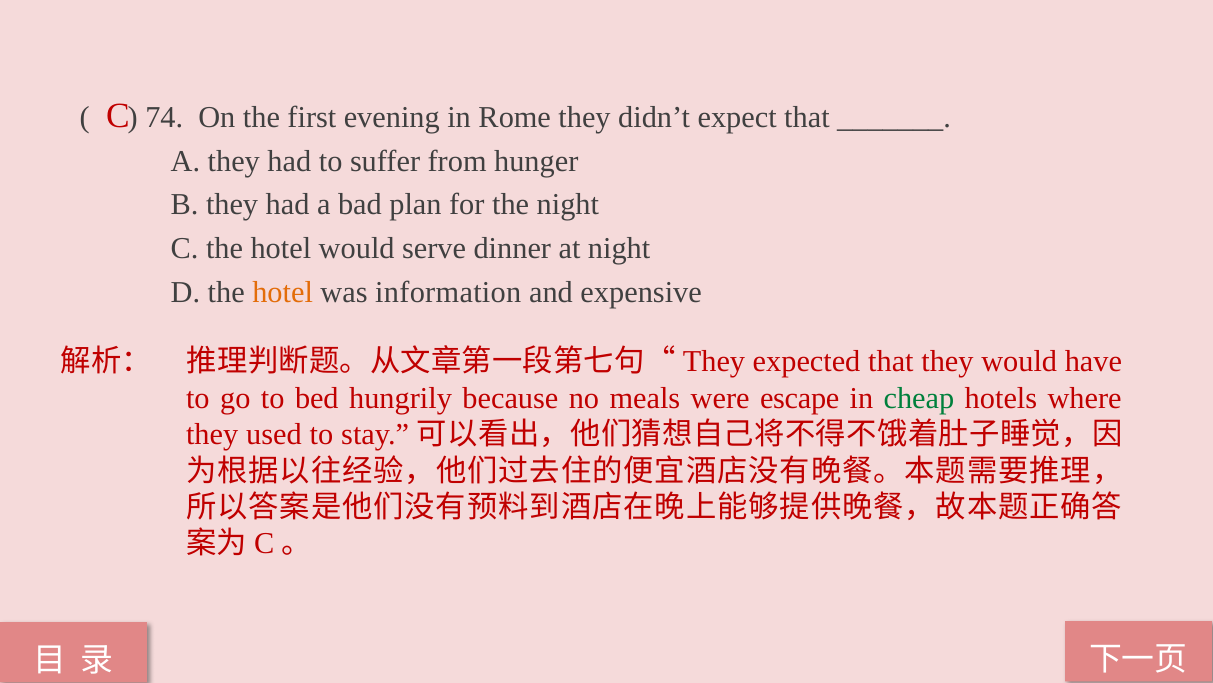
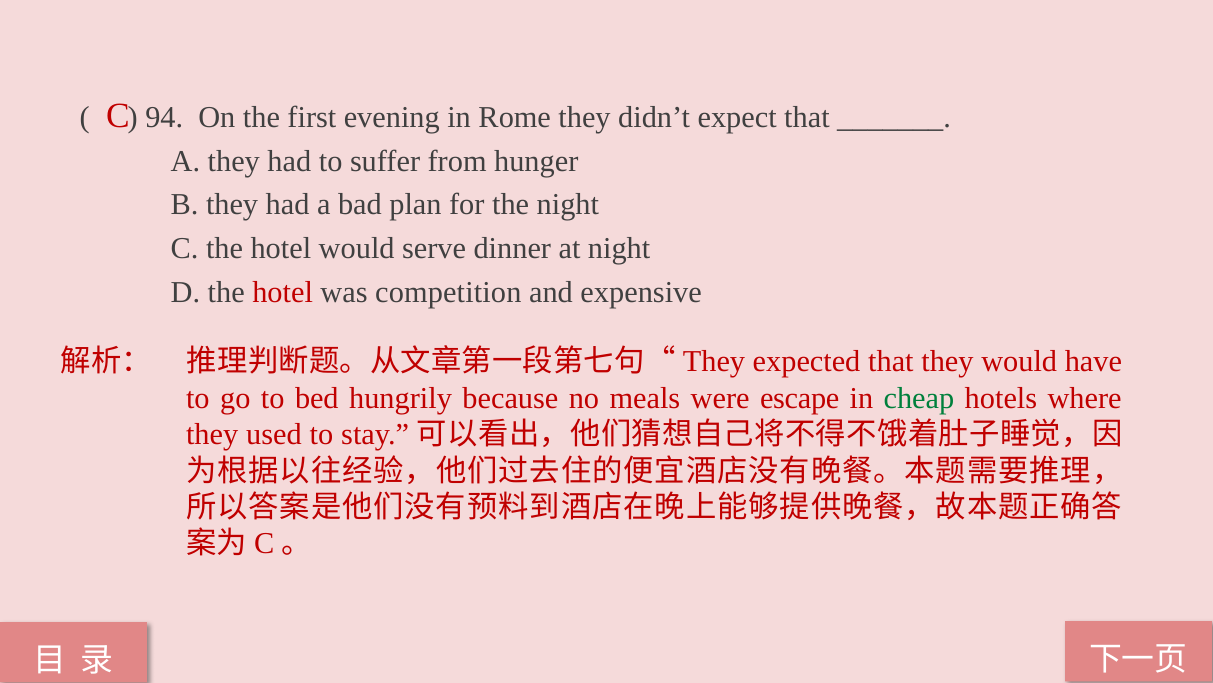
74: 74 -> 94 (164, 117)
hotel colour: orange -> red (283, 292)
information: information -> competition (448, 292)
